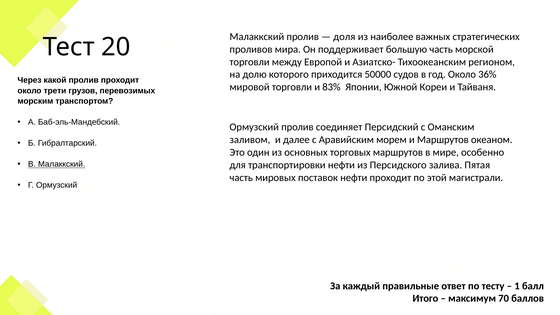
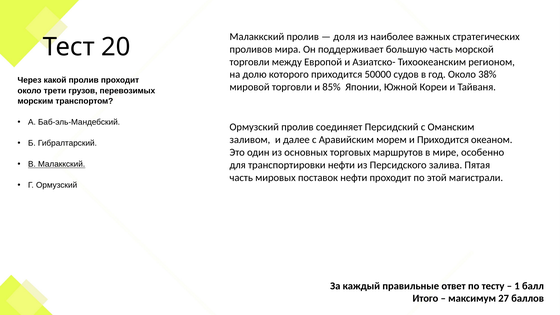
36%: 36% -> 38% (487, 75)
83%: 83% -> 85% (331, 87)
и Маршрутов: Маршрутов -> Приходится (443, 140)
70: 70 -> 27 (504, 299)
